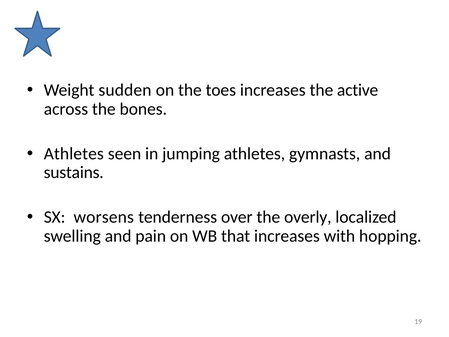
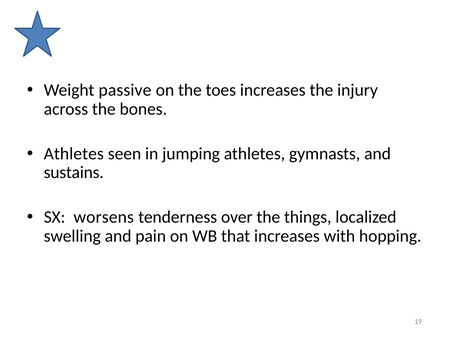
sudden: sudden -> passive (125, 90)
active: active -> injury (358, 90)
overly: overly -> things (308, 217)
